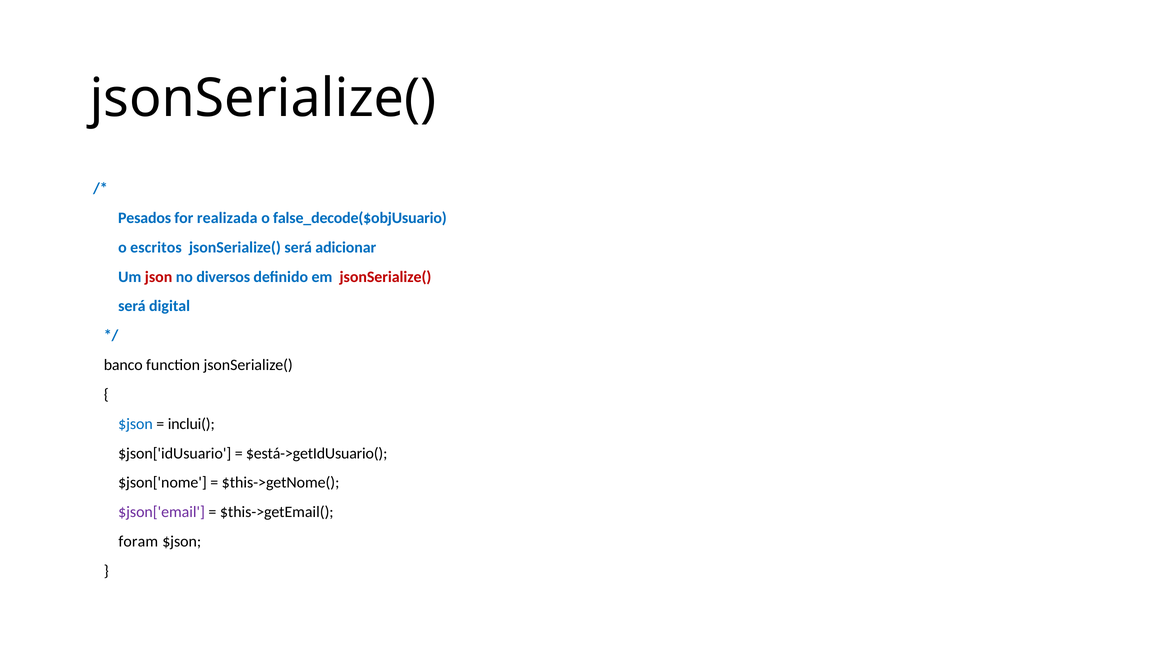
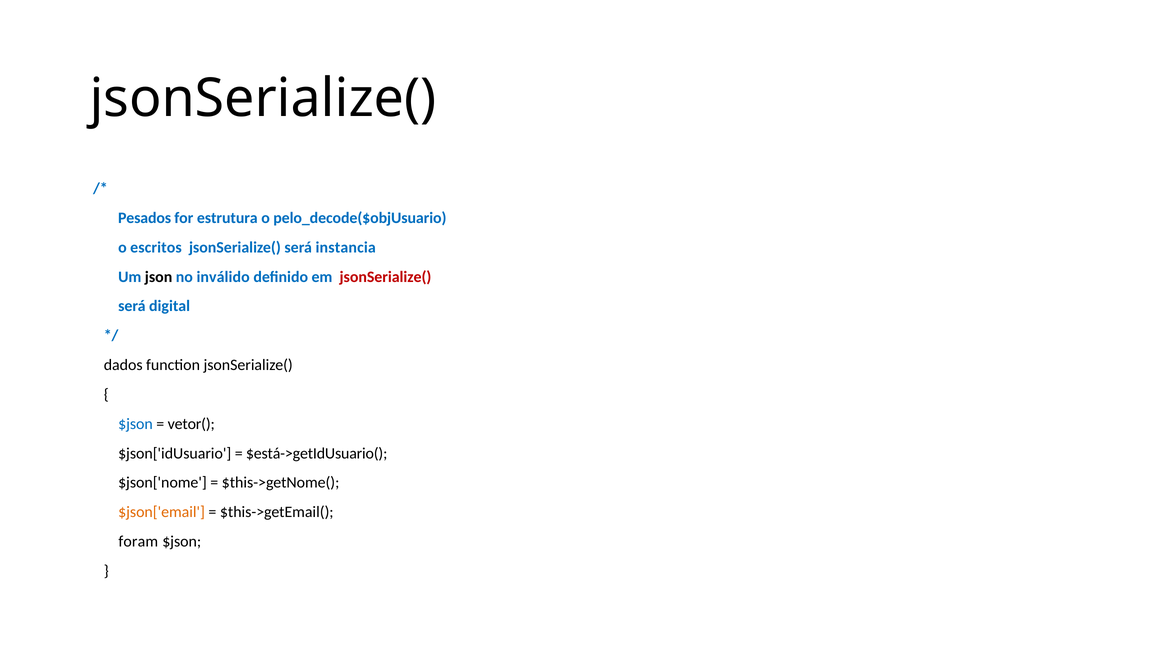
realizada: realizada -> estrutura (227, 218)
false_decode($objUsuario: false_decode($objUsuario -> pelo_decode($objUsuario (360, 218)
adicionar: adicionar -> instancia (346, 248)
json colour: red -> black (159, 277)
diversos: diversos -> inválido (223, 277)
banco: banco -> dados (123, 365)
inclui(: inclui( -> vetor( (191, 424)
$json['email colour: purple -> orange (162, 512)
